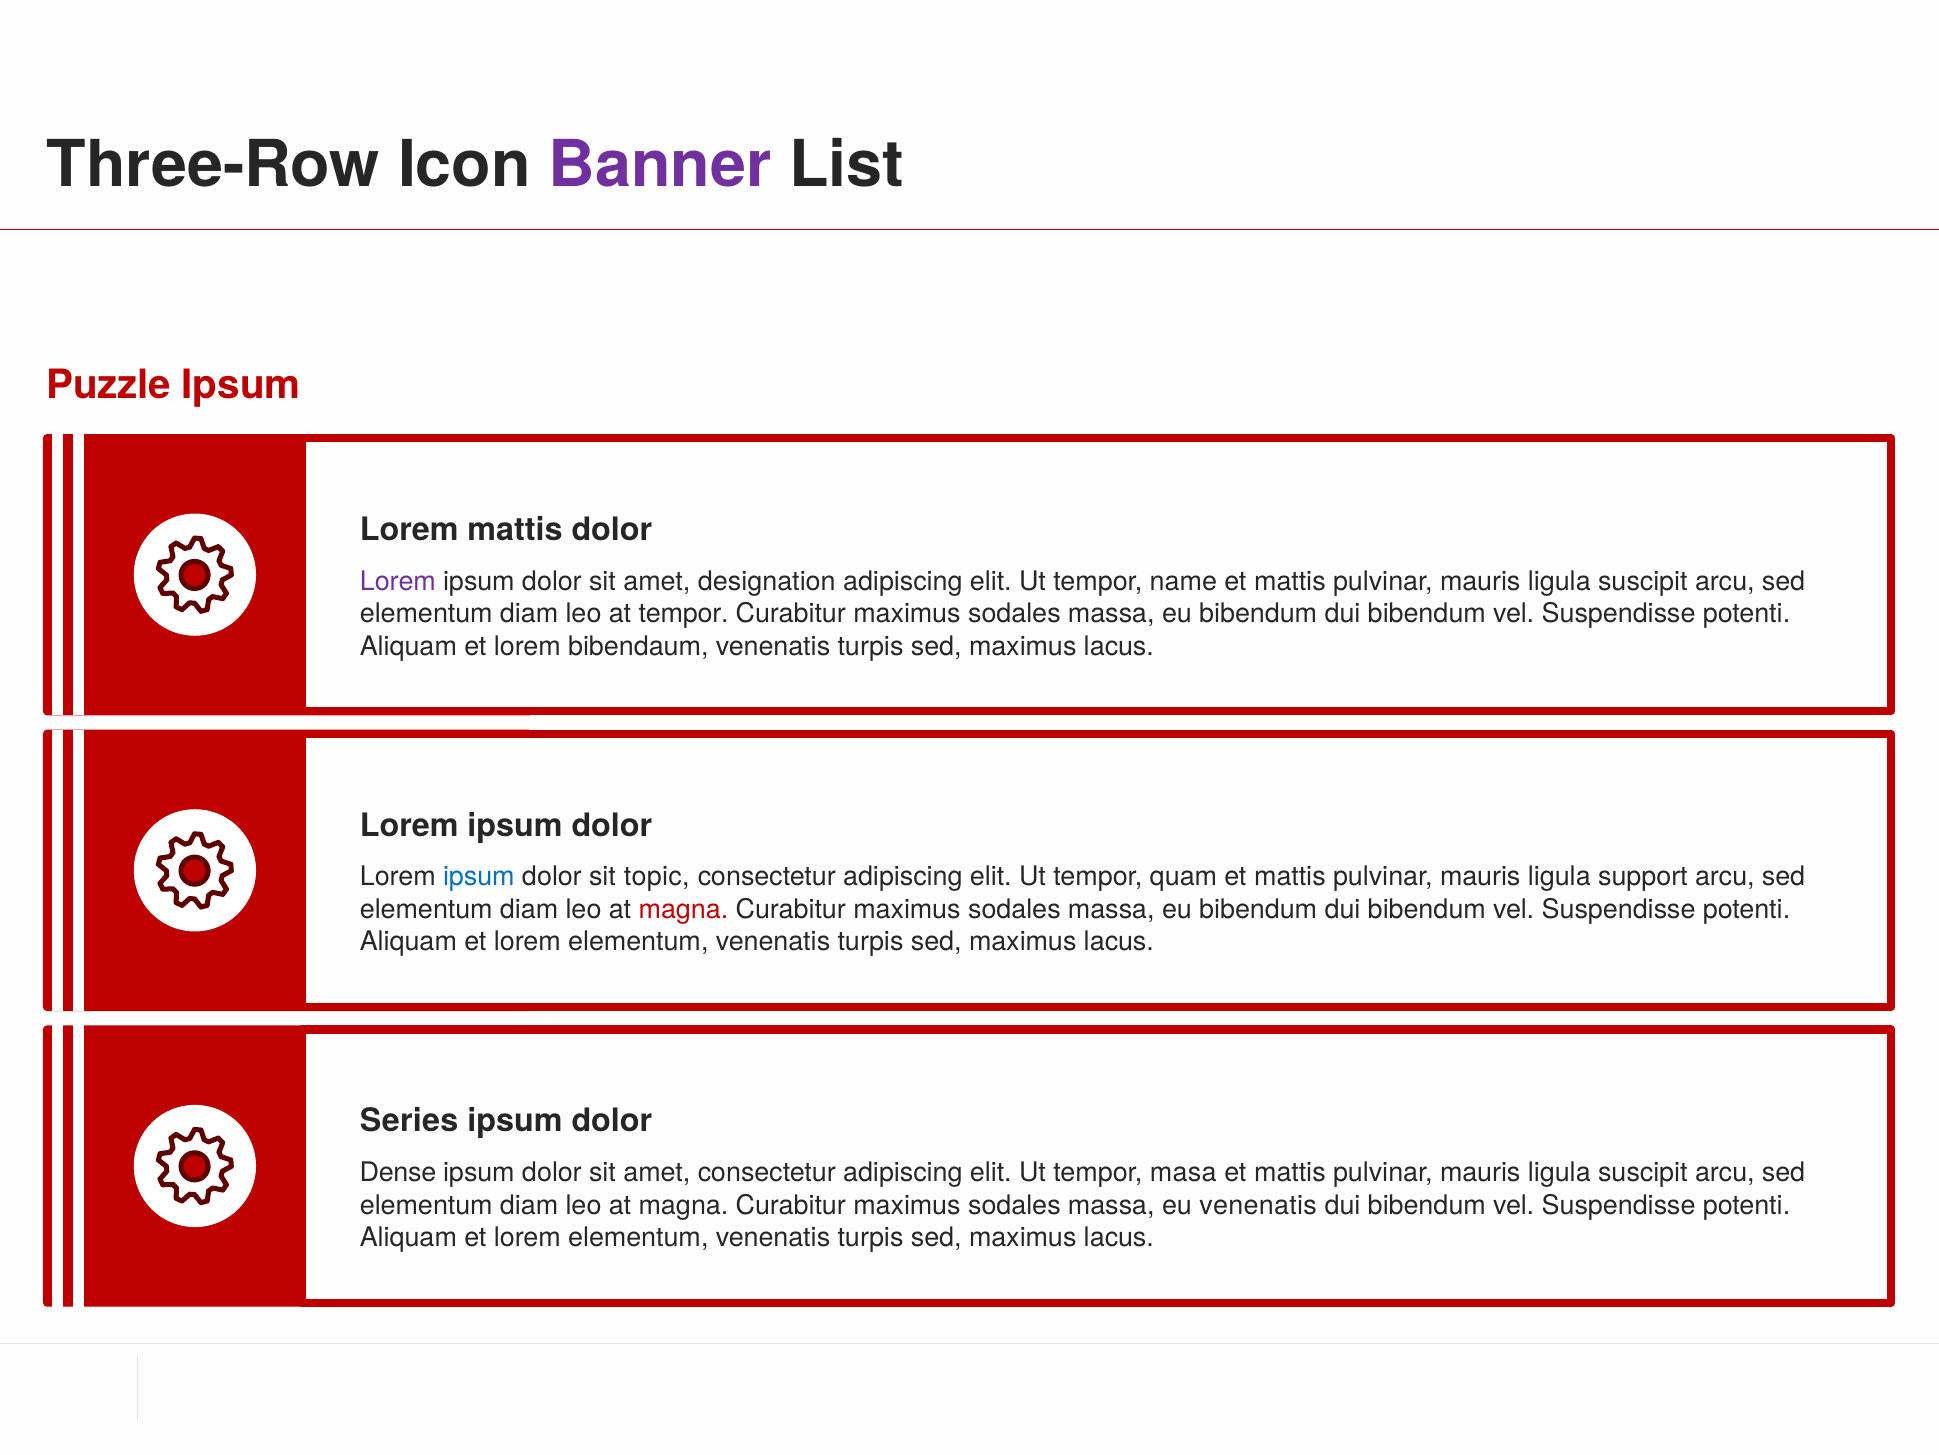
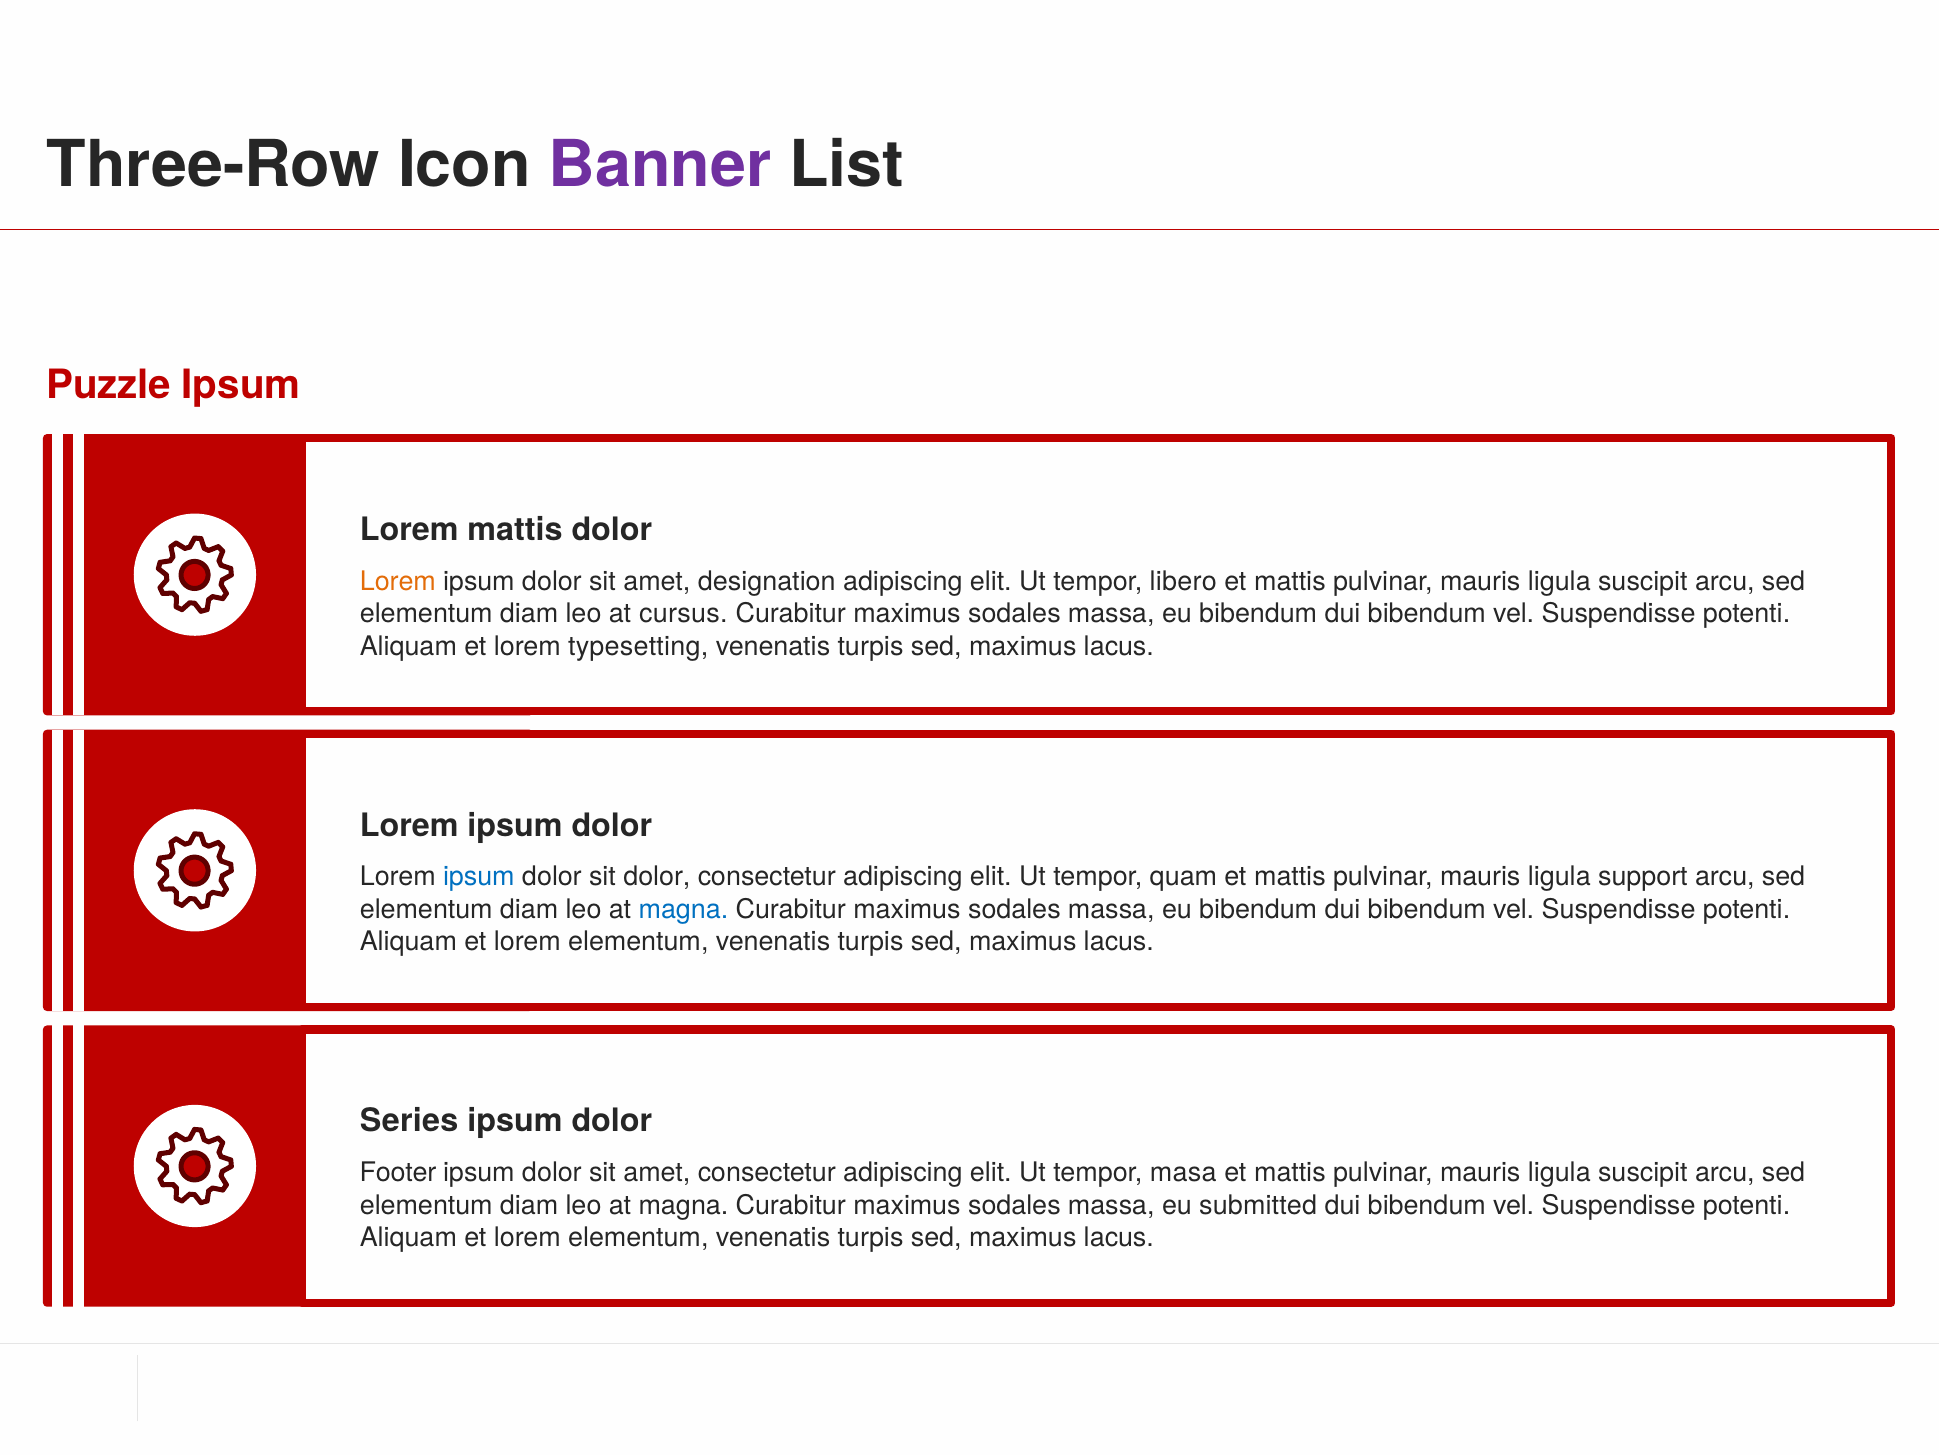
Lorem colour: purple -> orange (398, 581)
name: name -> libero (1183, 581)
at tempor: tempor -> cursus (683, 613)
bibendaum: bibendaum -> typesetting (638, 646)
sit topic: topic -> dolor (657, 877)
magna colour: red -> blue (683, 909)
Dense: Dense -> Footer (398, 1172)
eu venenatis: venenatis -> submitted (1258, 1205)
